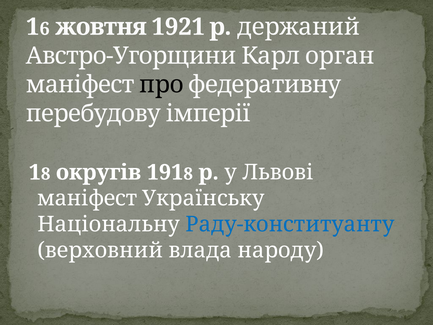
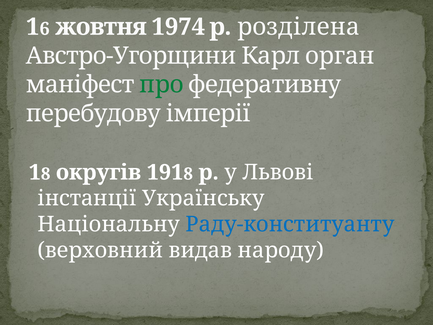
1921: 1921 -> 1974 (178, 27)
держаний: держаний -> розділена (298, 27)
про colour: black -> green (161, 85)
маніфест: маніфест -> інстанції (87, 198)
влада: влада -> видав (200, 250)
